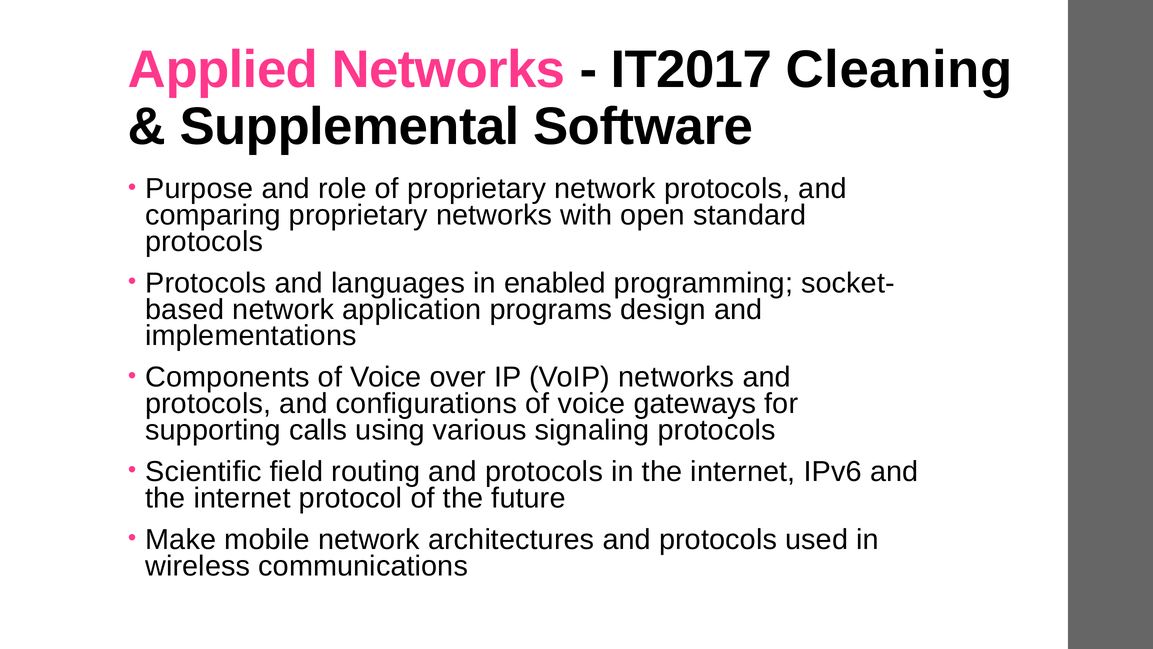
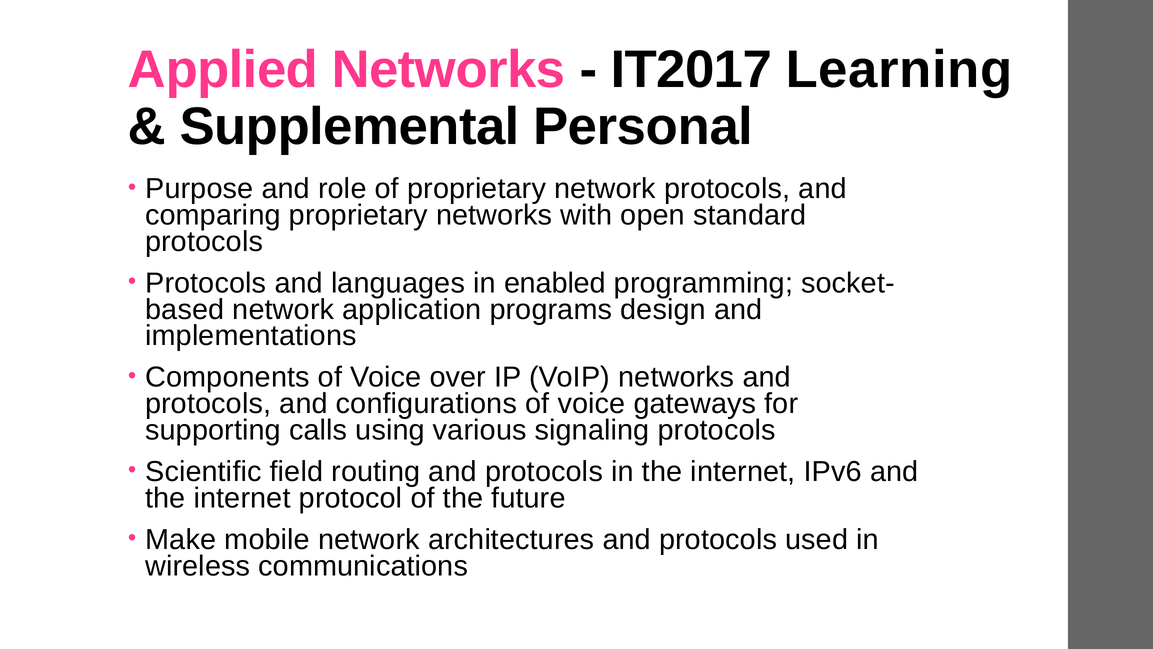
Cleaning: Cleaning -> Learning (899, 70)
Software: Software -> Personal (643, 127)
